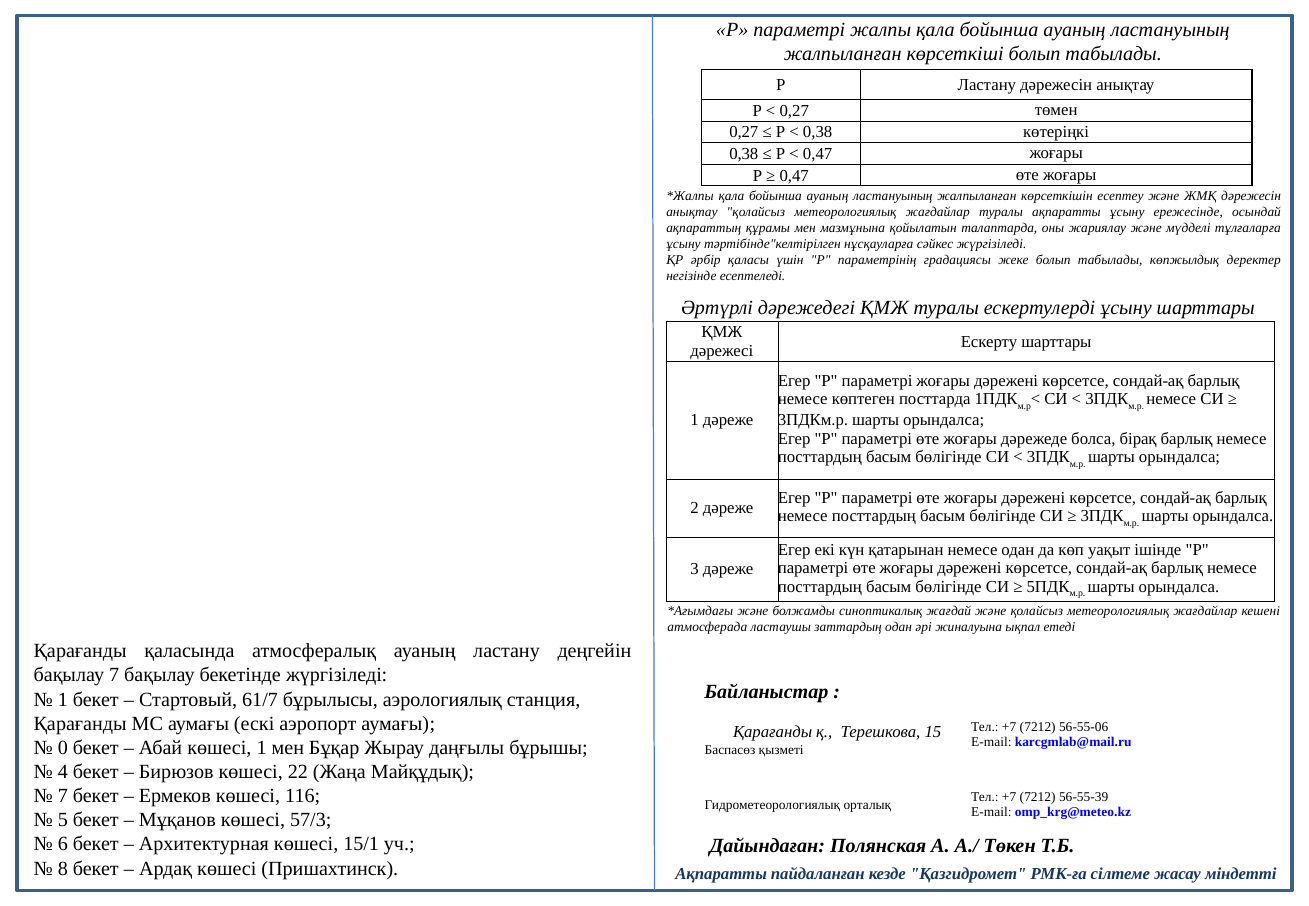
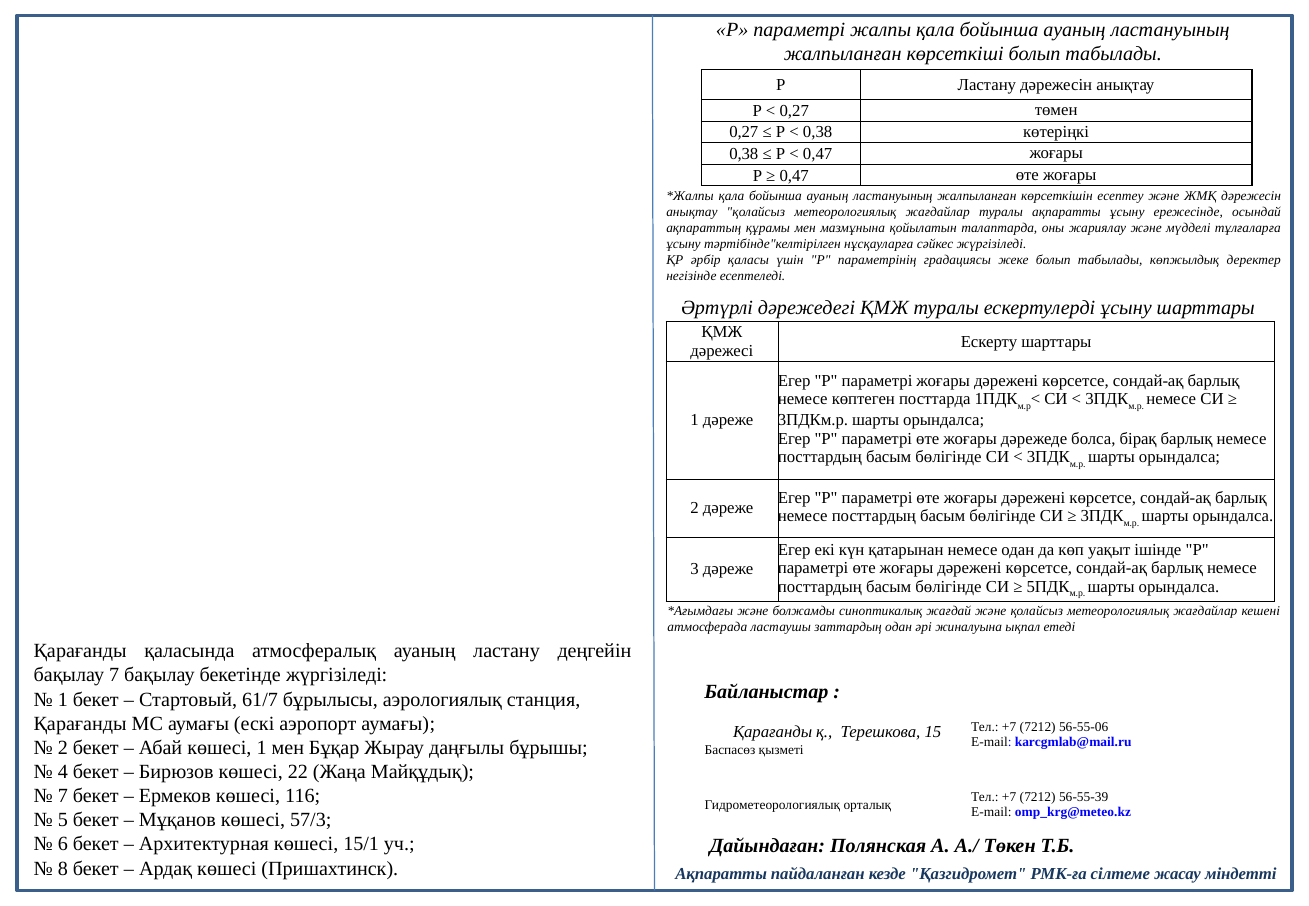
0: 0 -> 2 (63, 748)
